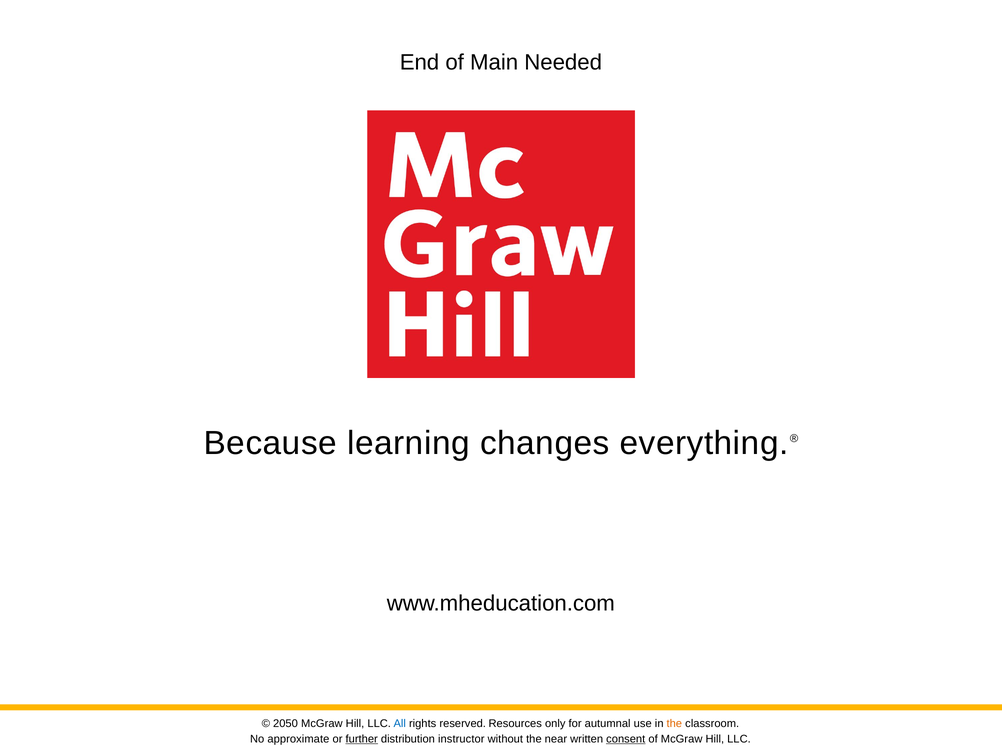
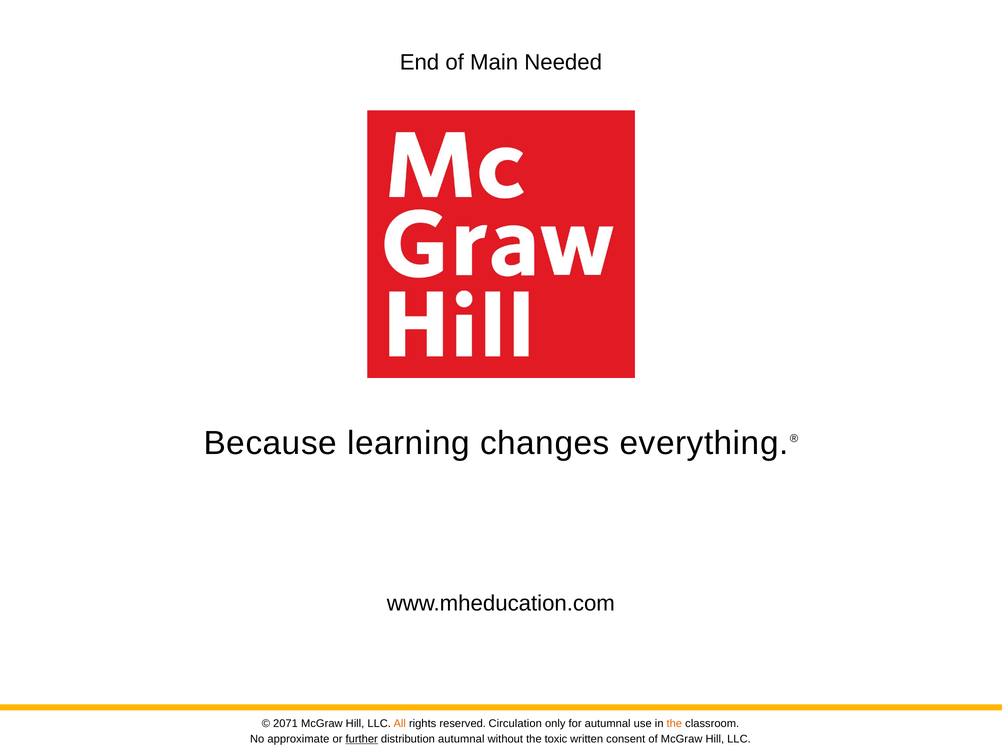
2050: 2050 -> 2071 (285, 724)
All colour: blue -> orange (400, 724)
Resources: Resources -> Circulation (515, 724)
distribution instructor: instructor -> autumnal (461, 740)
near: near -> toxic (556, 740)
consent underline: present -> none (626, 740)
